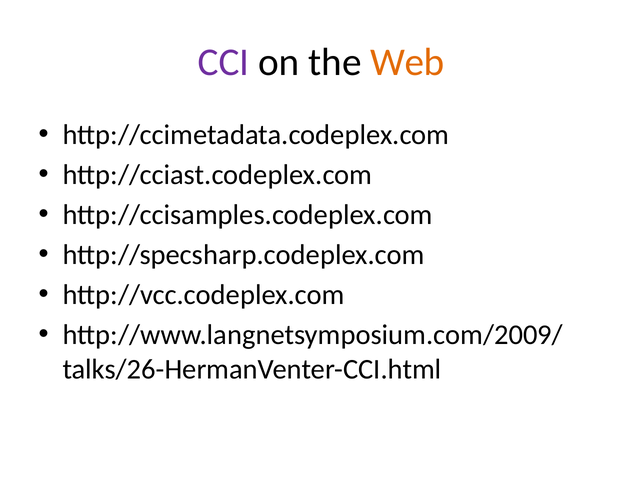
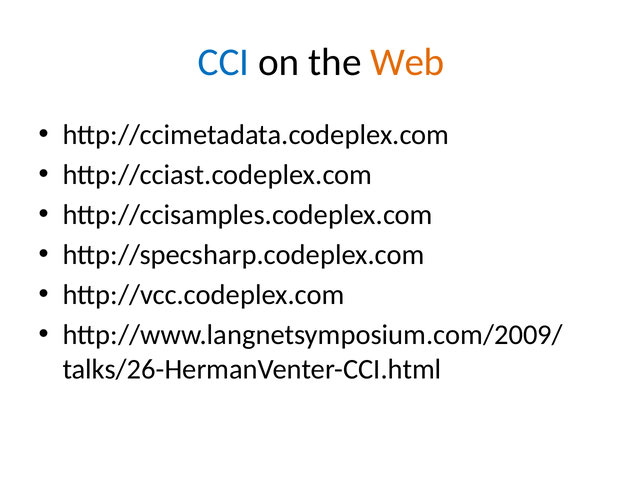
CCI colour: purple -> blue (223, 62)
